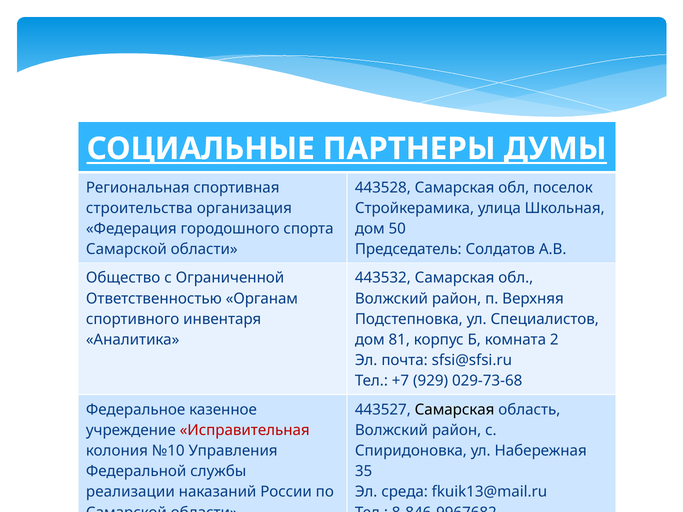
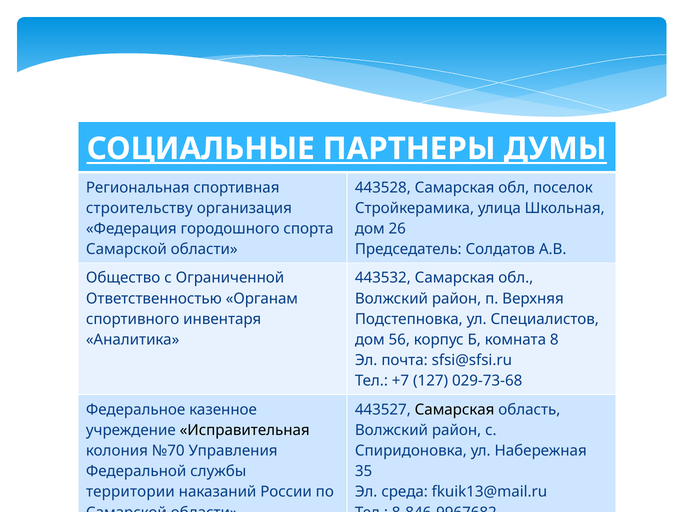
строительства: строительства -> строительству (139, 208)
50: 50 -> 26 (397, 229)
81: 81 -> 56 (399, 340)
2: 2 -> 8 (554, 340)
929: 929 -> 127 (431, 381)
Исправительная colour: red -> black (245, 430)
№10: №10 -> №70 (168, 451)
реализации: реализации -> территории (130, 492)
